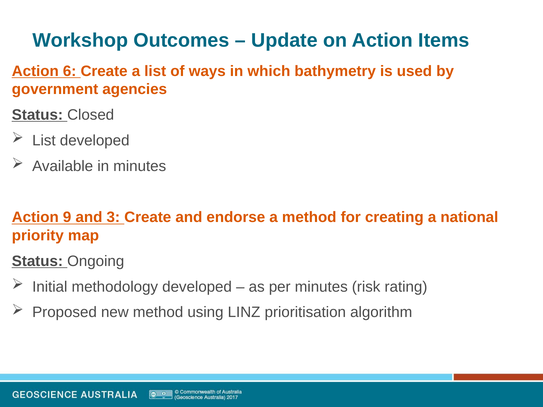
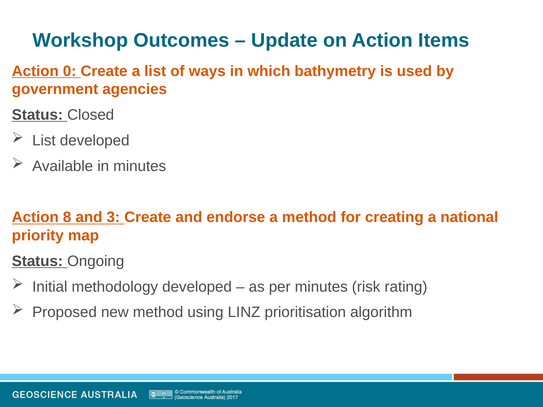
6: 6 -> 0 (70, 71)
9: 9 -> 8 (67, 217)
